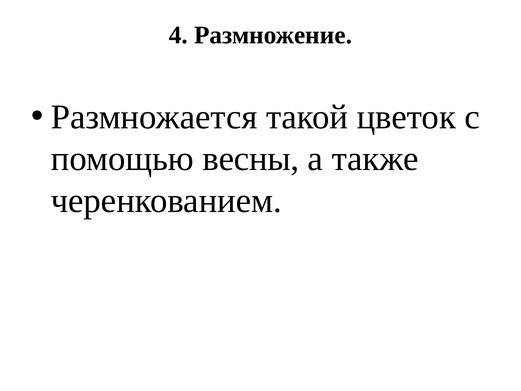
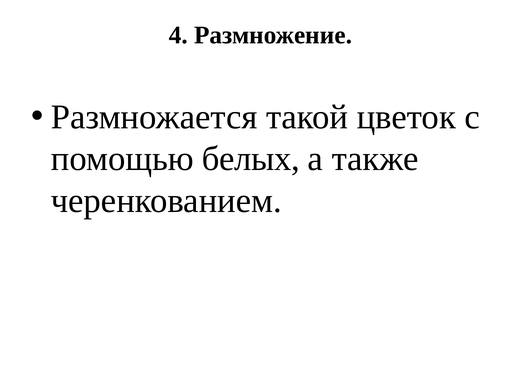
весны: весны -> белых (251, 159)
